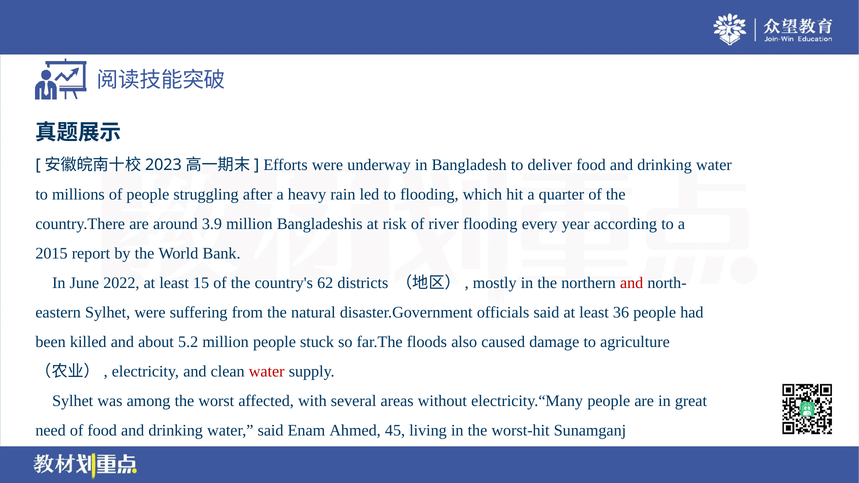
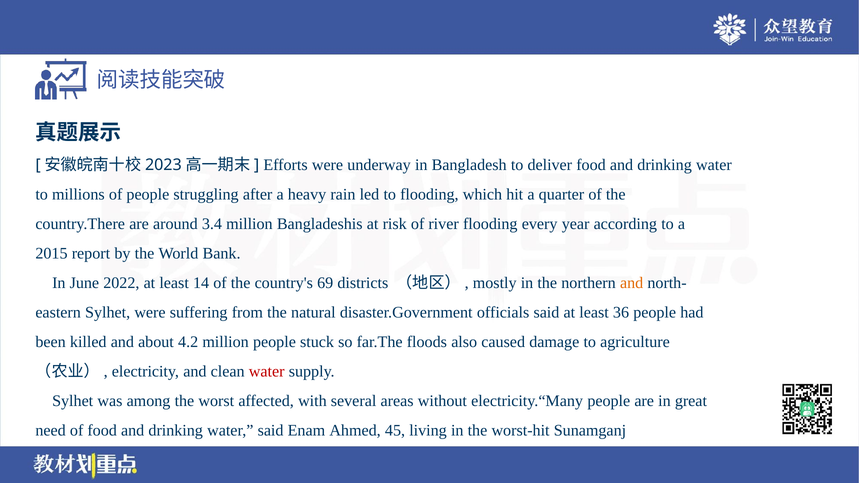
3.9: 3.9 -> 3.4 (212, 224)
15: 15 -> 14 (201, 283)
62: 62 -> 69 (325, 283)
and colour: red -> orange (632, 283)
5.2: 5.2 -> 4.2 (188, 342)
